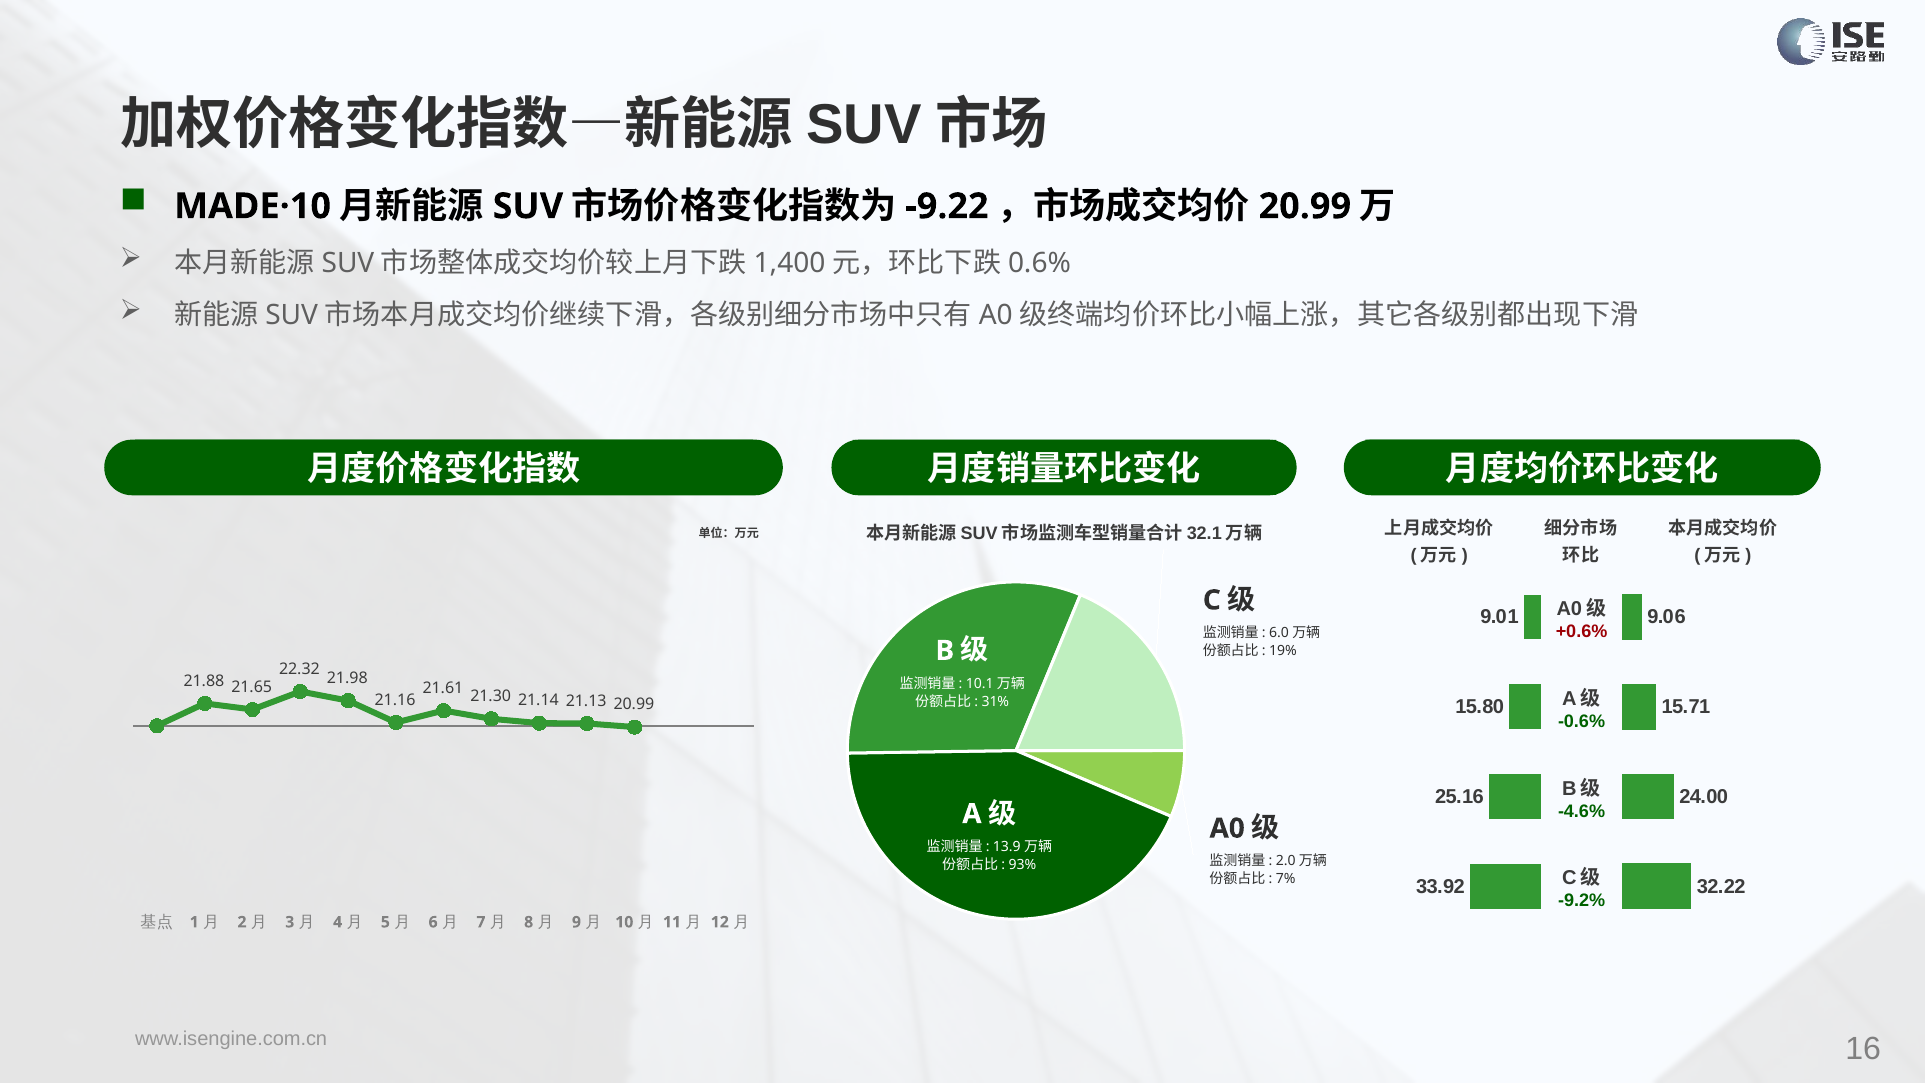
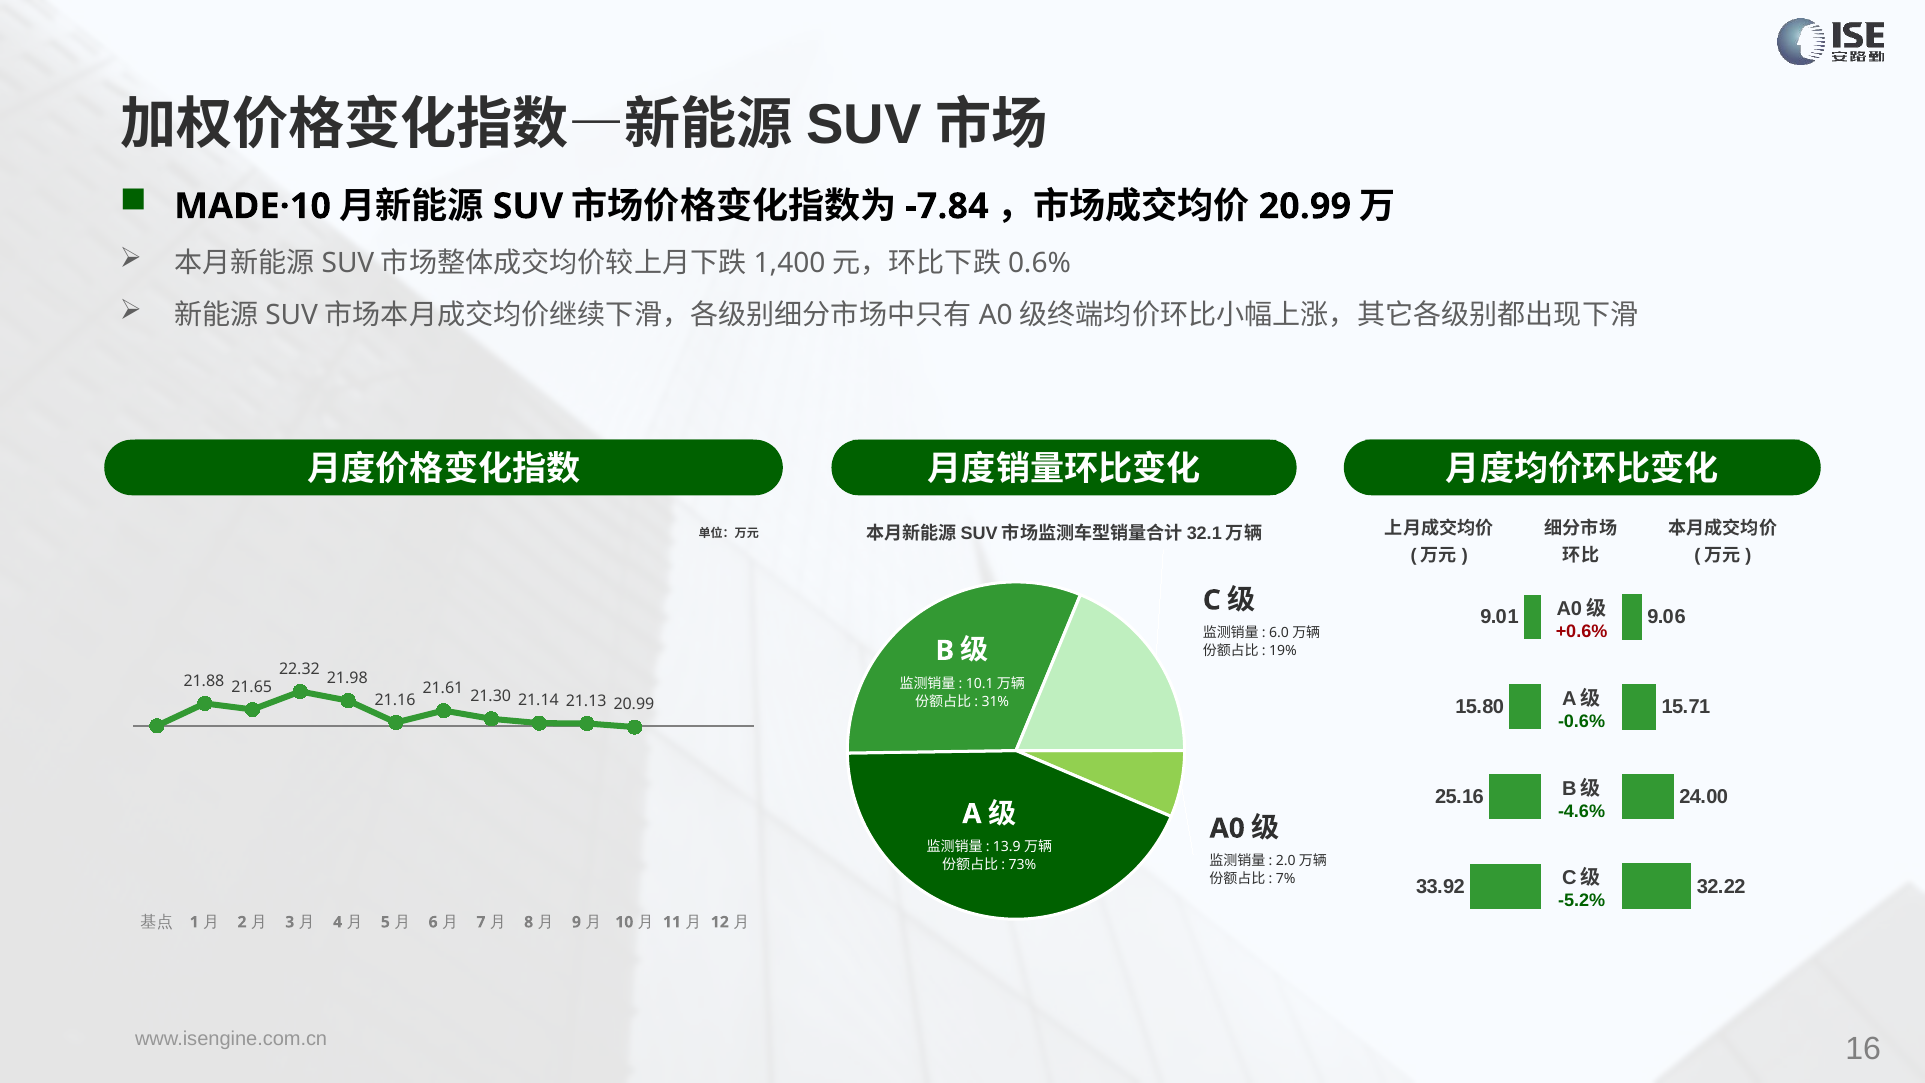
-9.22: -9.22 -> -7.84 (947, 206)
93%: 93% -> 73% (1022, 865)
-9.2%: -9.2% -> -5.2% (1582, 901)
